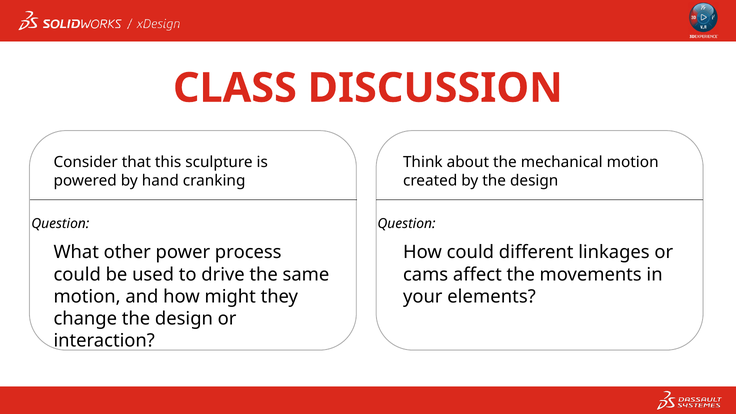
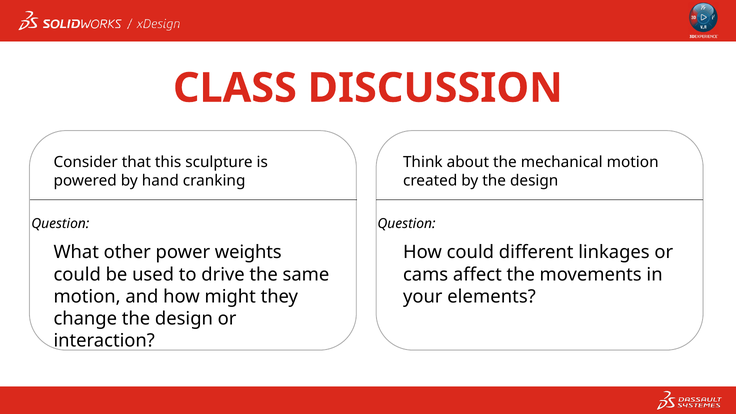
process: process -> weights (248, 252)
